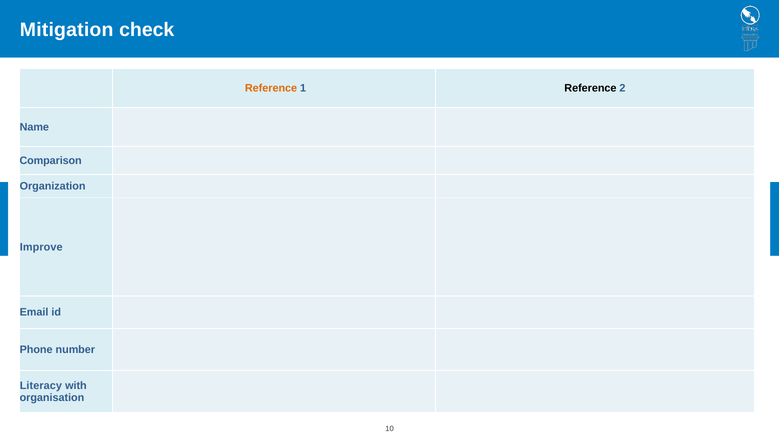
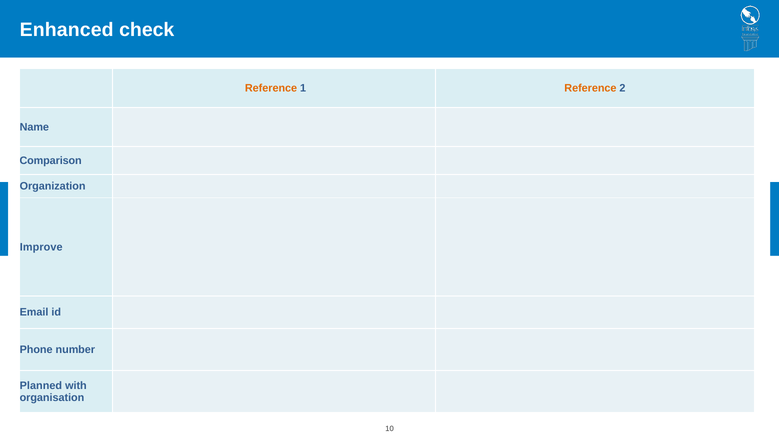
Mitigation: Mitigation -> Enhanced (67, 30)
Reference colour: black -> orange (590, 88)
Literacy: Literacy -> Planned (41, 386)
